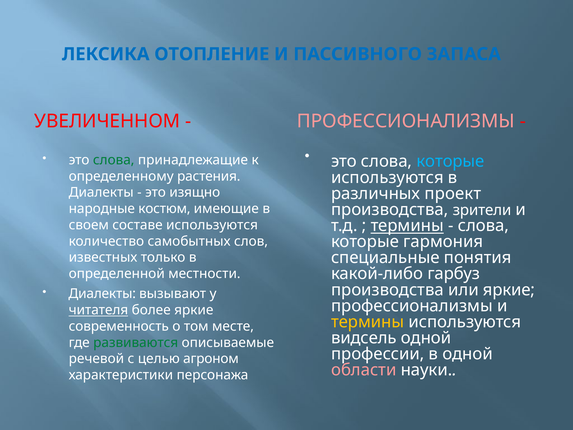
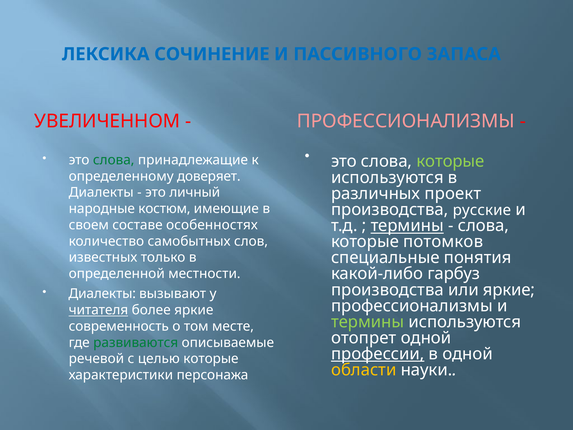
ОТОПЛЕНИЕ: ОТОПЛЕНИЕ -> СОЧИНЕНИЕ (212, 54)
которые colour: light blue -> light green (450, 161)
растения: растения -> доверяет (209, 176)
изящно: изящно -> личный (195, 192)
зрители: зрители -> русские (482, 210)
составе используются: используются -> особенностях (212, 225)
гармония: гармония -> потомков (443, 242)
термины colour: yellow -> light green (368, 322)
видсель: видсель -> отопрет (364, 338)
профессии underline: none -> present (378, 354)
целью агроном: агроном -> которые (211, 359)
области colour: pink -> yellow (364, 370)
